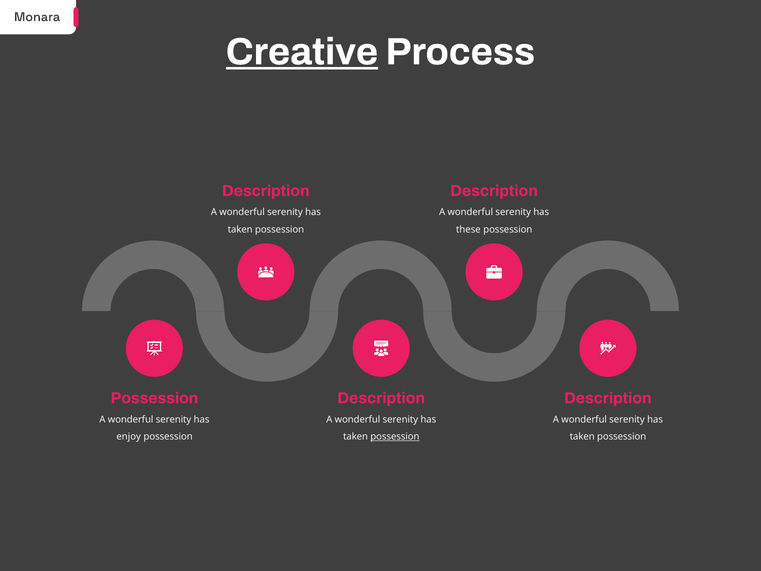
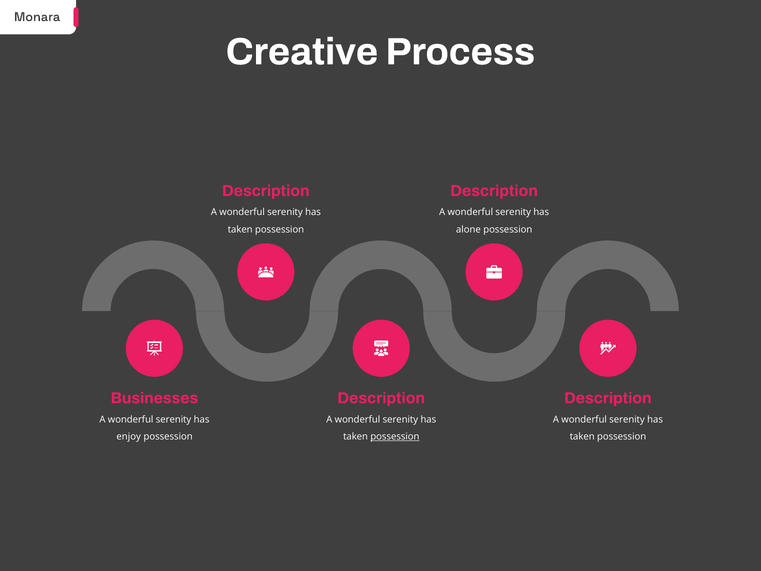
Creative underline: present -> none (302, 52)
these: these -> alone (468, 229)
Possession: Possession -> Businesses (154, 398)
